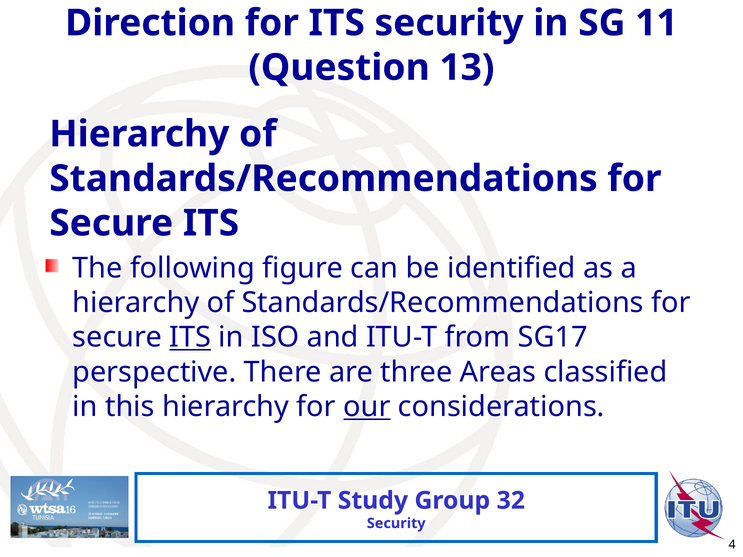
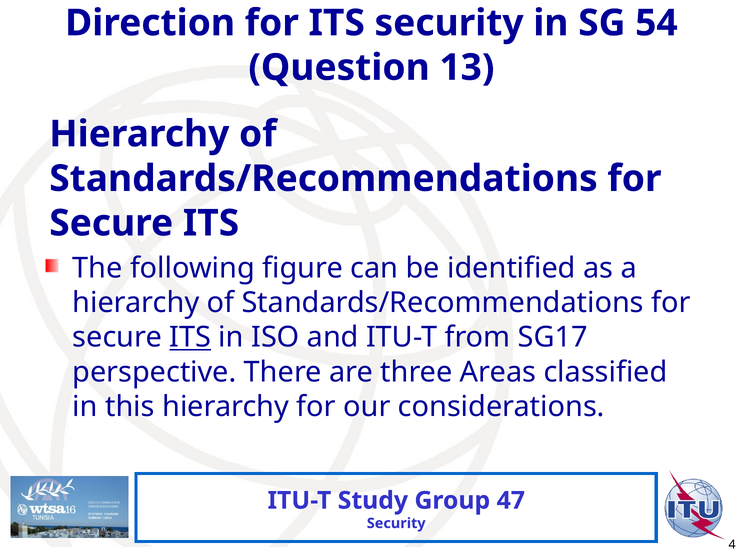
11: 11 -> 54 (656, 23)
our underline: present -> none (367, 407)
32: 32 -> 47 (511, 501)
